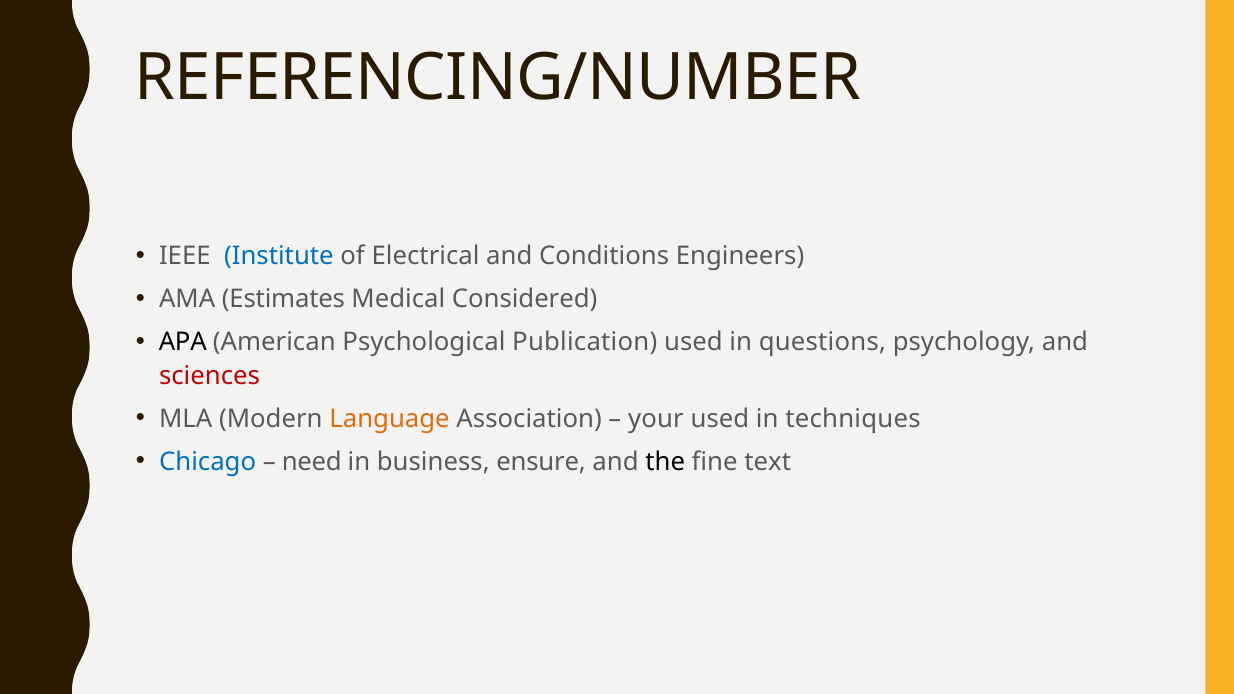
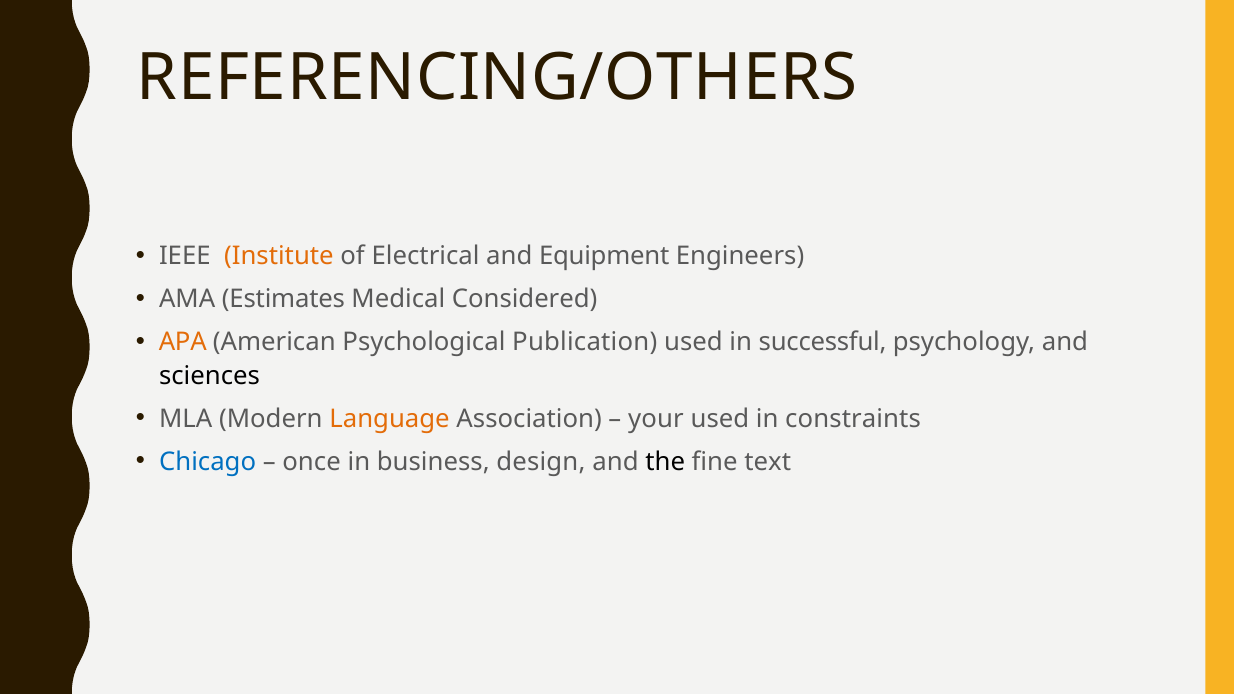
REFERENCING/NUMBER: REFERENCING/NUMBER -> REFERENCING/OTHERS (497, 78)
Institute colour: blue -> orange (279, 256)
Conditions: Conditions -> Equipment (604, 256)
APA colour: black -> orange (183, 342)
questions: questions -> successful (823, 342)
sciences colour: red -> black (210, 376)
techniques: techniques -> constraints (853, 419)
need: need -> once (312, 462)
ensure: ensure -> design (541, 462)
